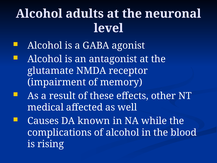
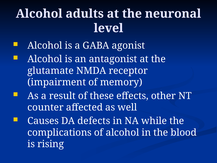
medical: medical -> counter (46, 107)
known: known -> defects (94, 121)
